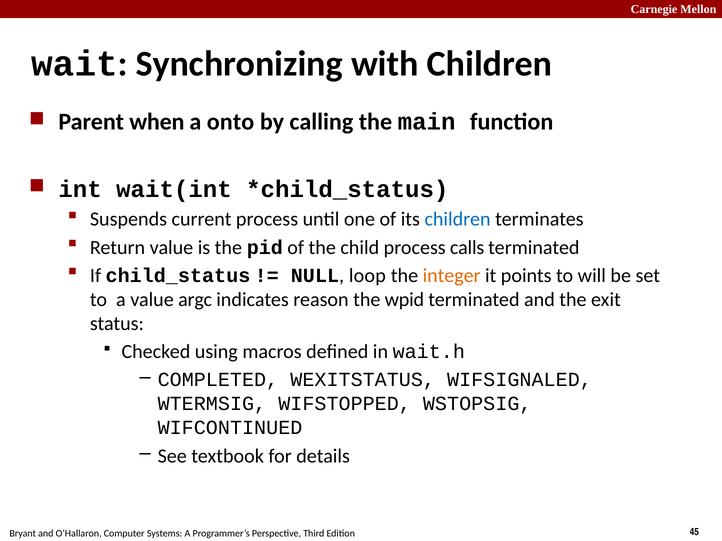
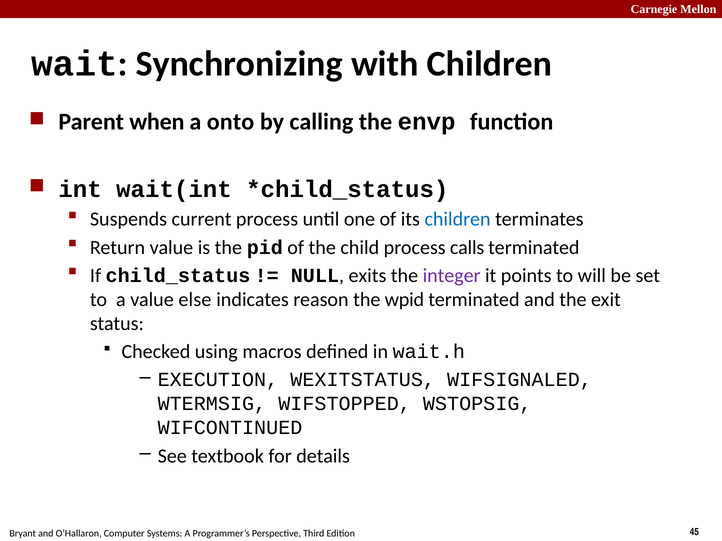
main: main -> envp (427, 122)
loop: loop -> exits (367, 276)
integer colour: orange -> purple (452, 276)
argc: argc -> else (195, 300)
COMPLETED: COMPLETED -> EXECUTION (218, 380)
